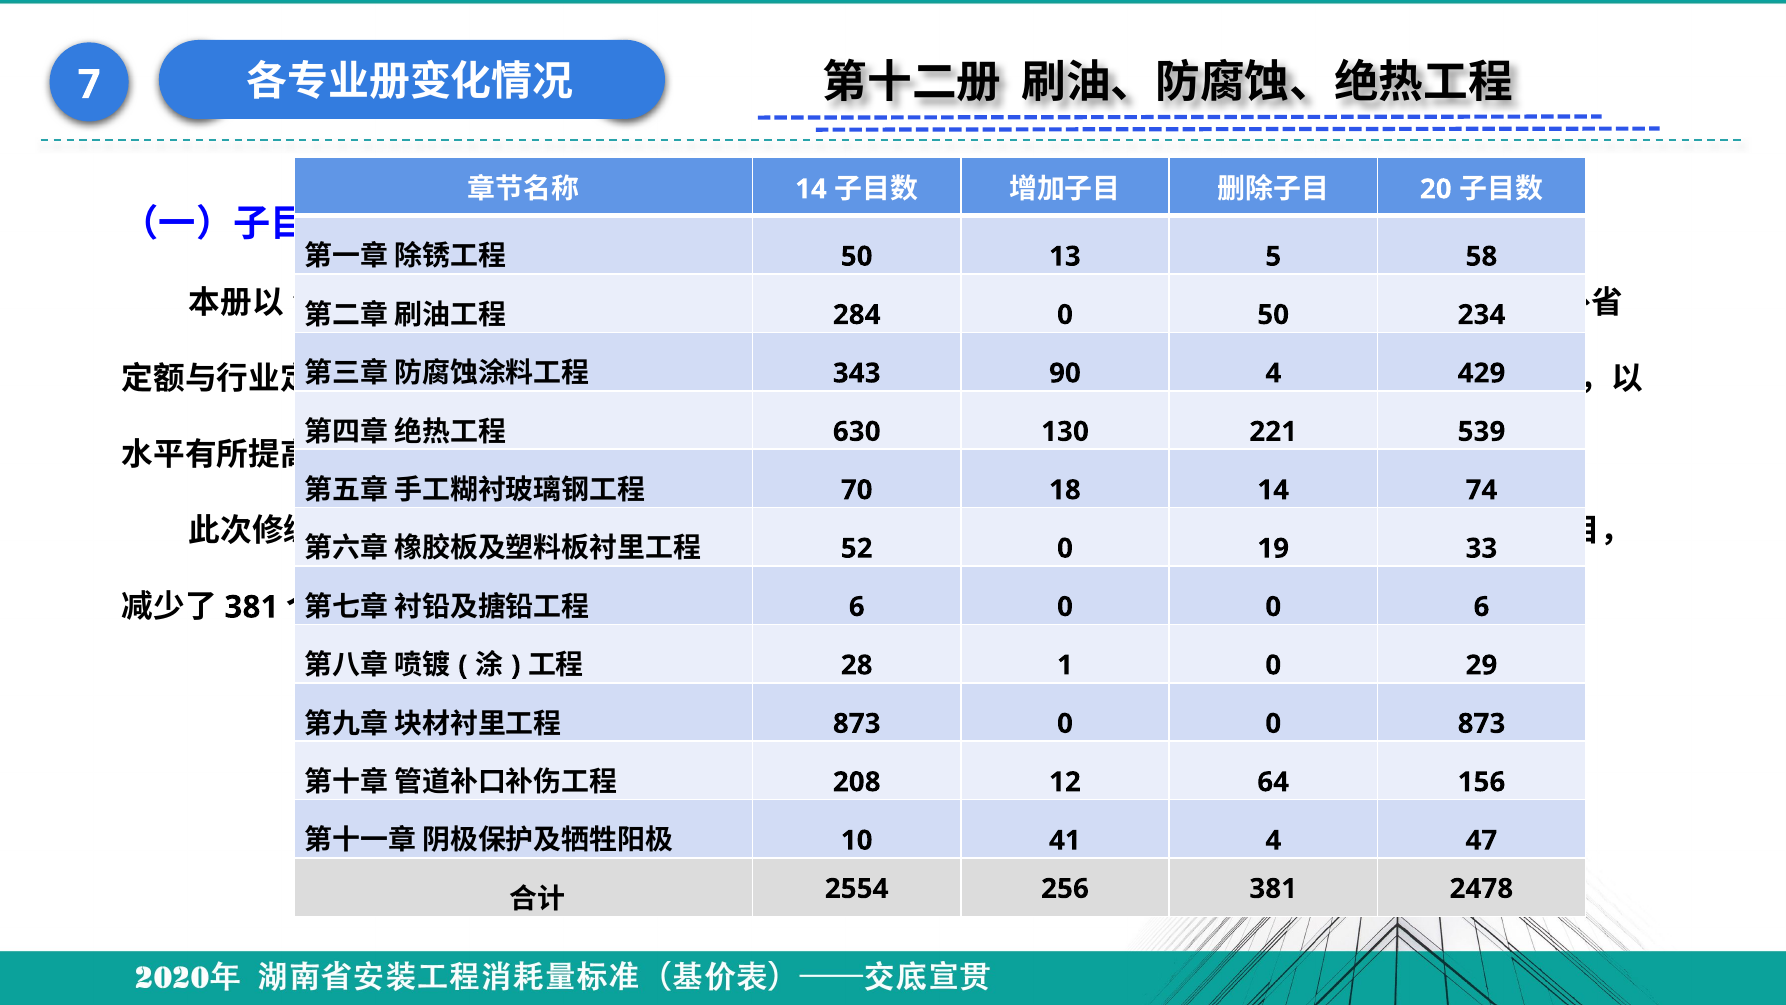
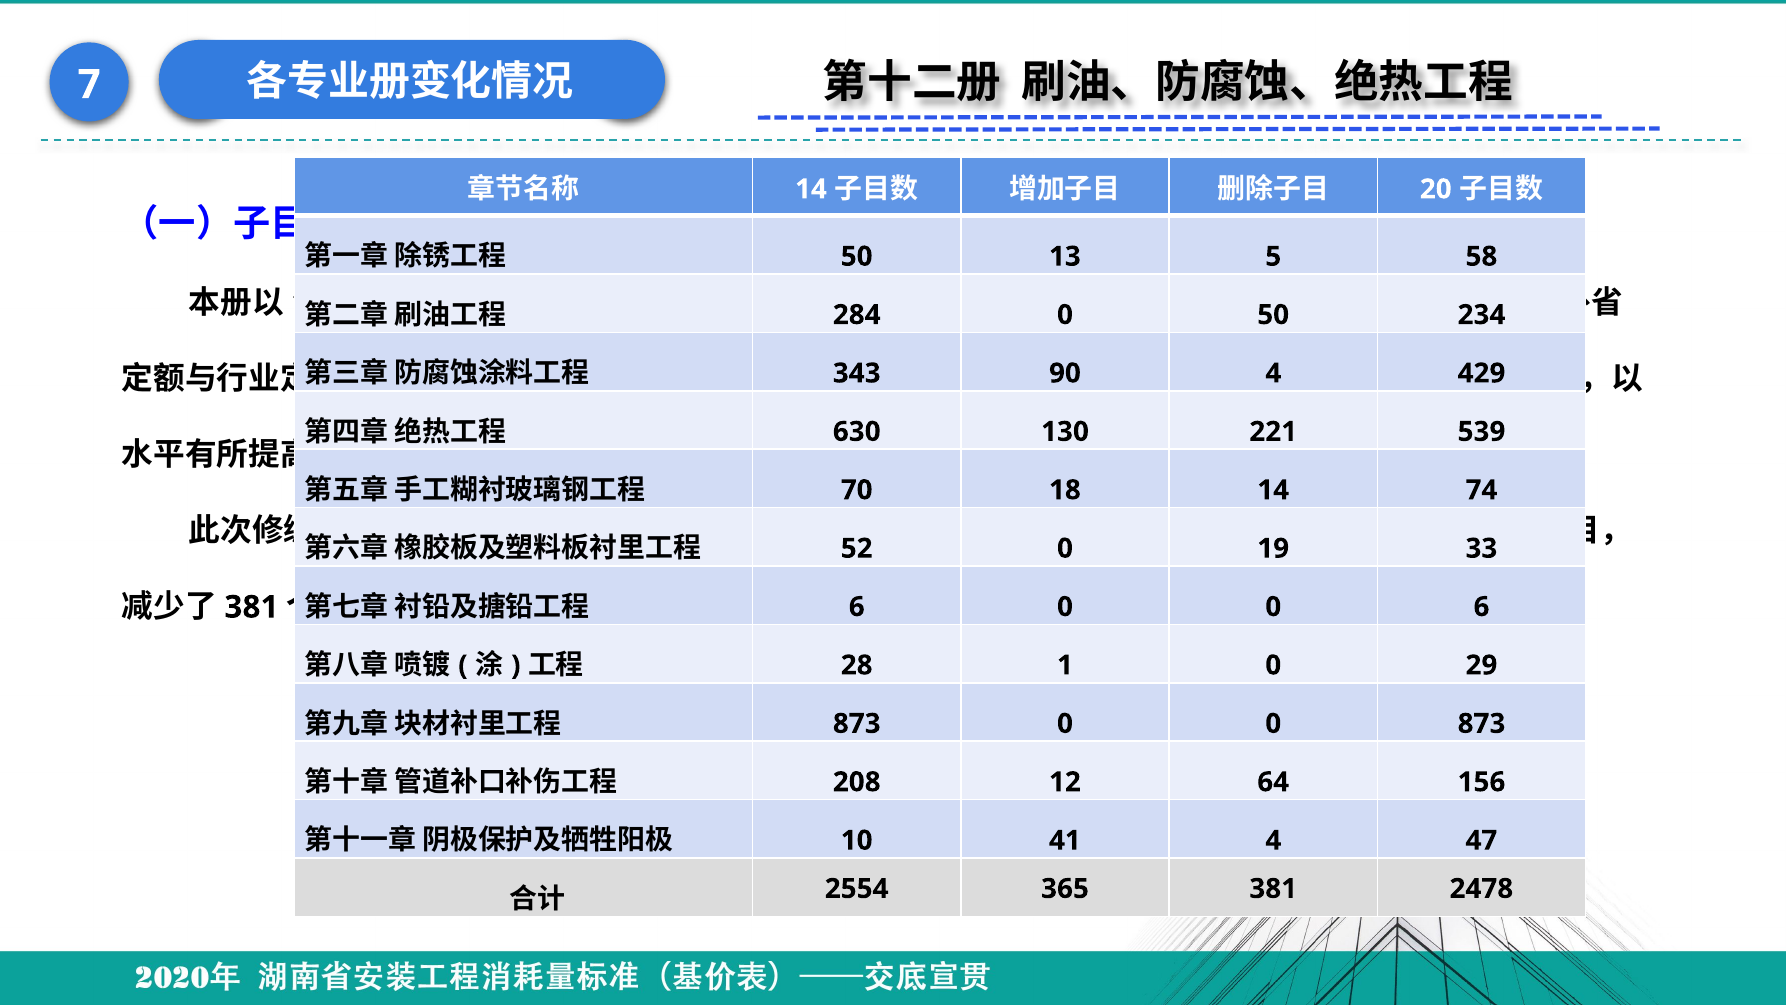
256: 256 -> 365 (1065, 888)
